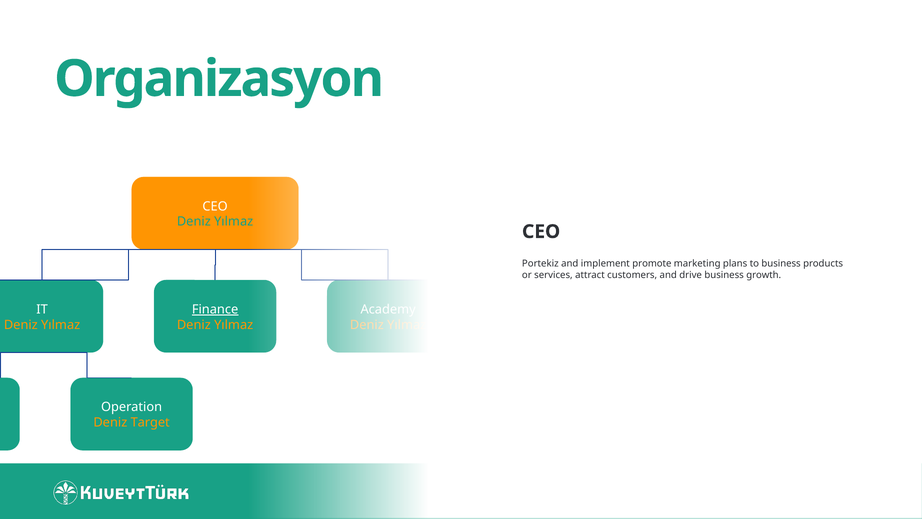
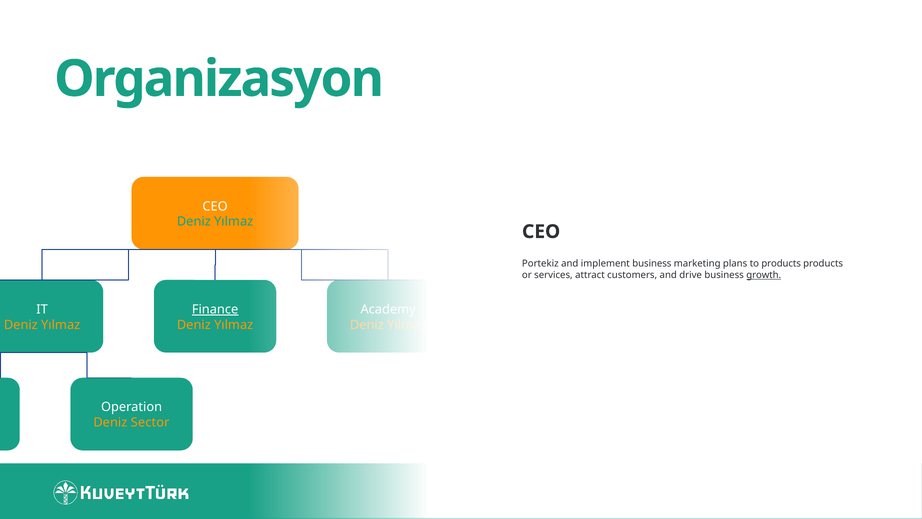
implement promote: promote -> business (652, 264)
to business: business -> products (781, 264)
growth underline: none -> present (764, 275)
Target: Target -> Sector (150, 422)
